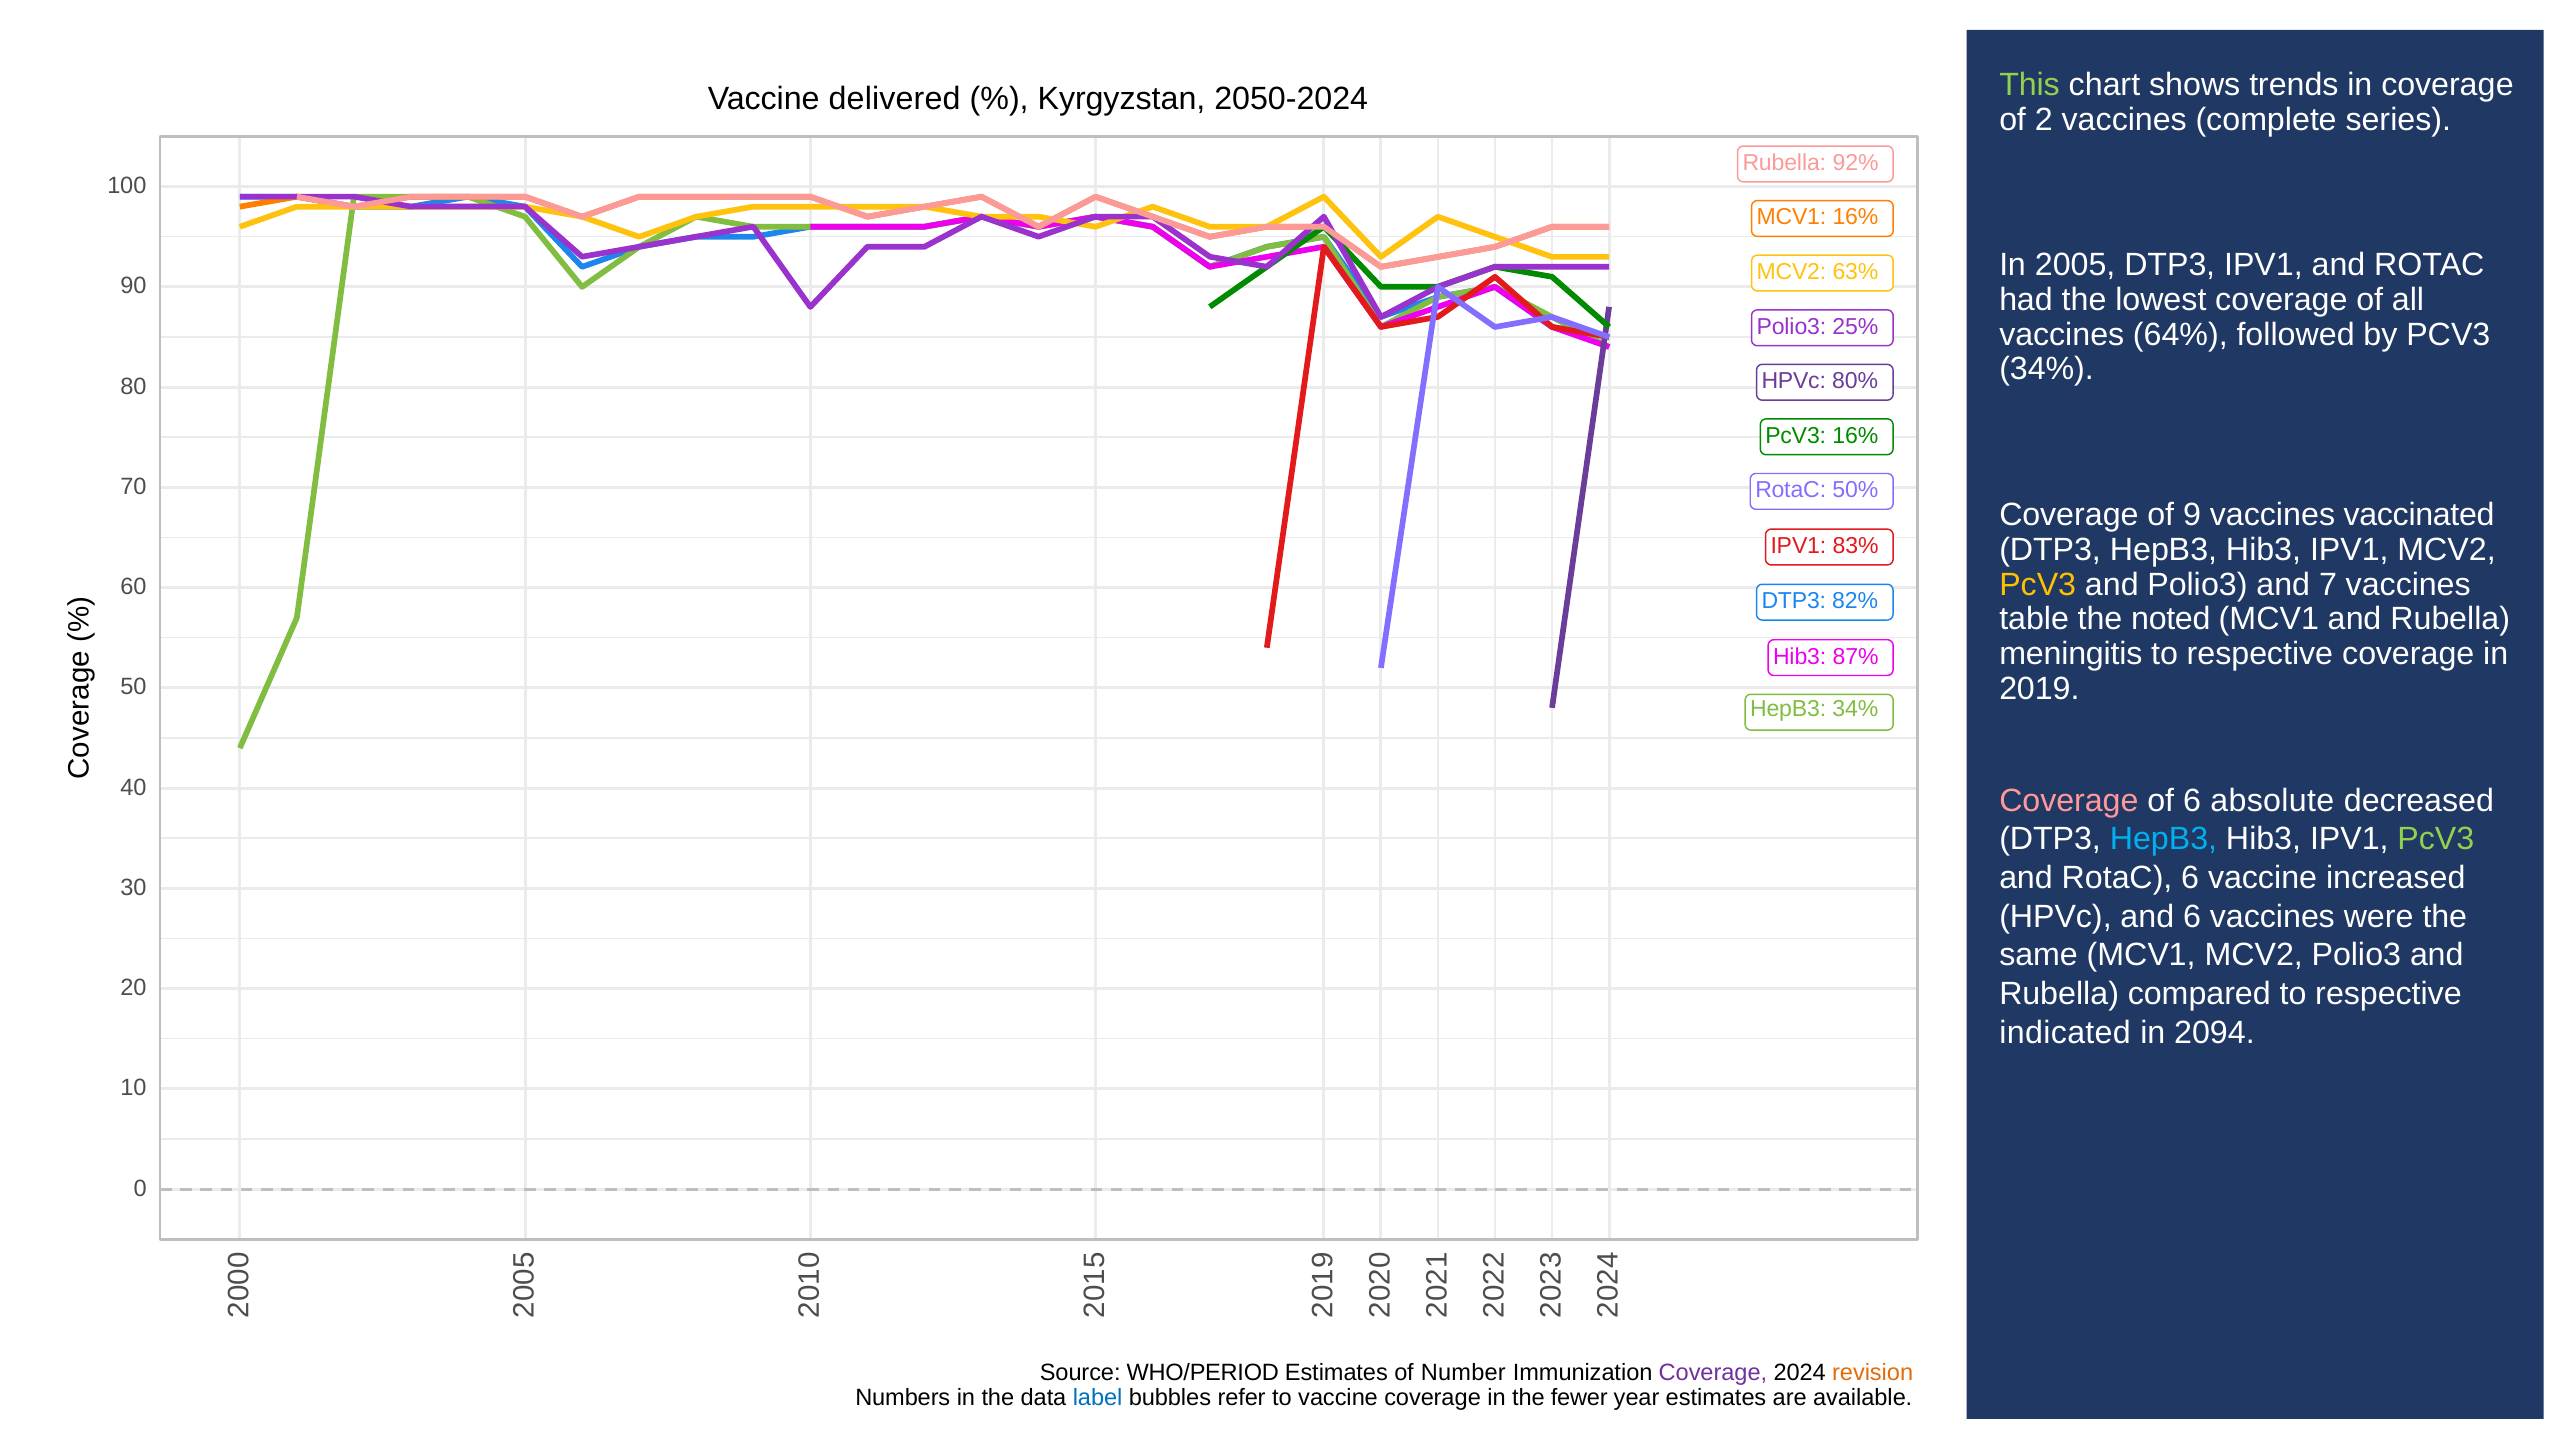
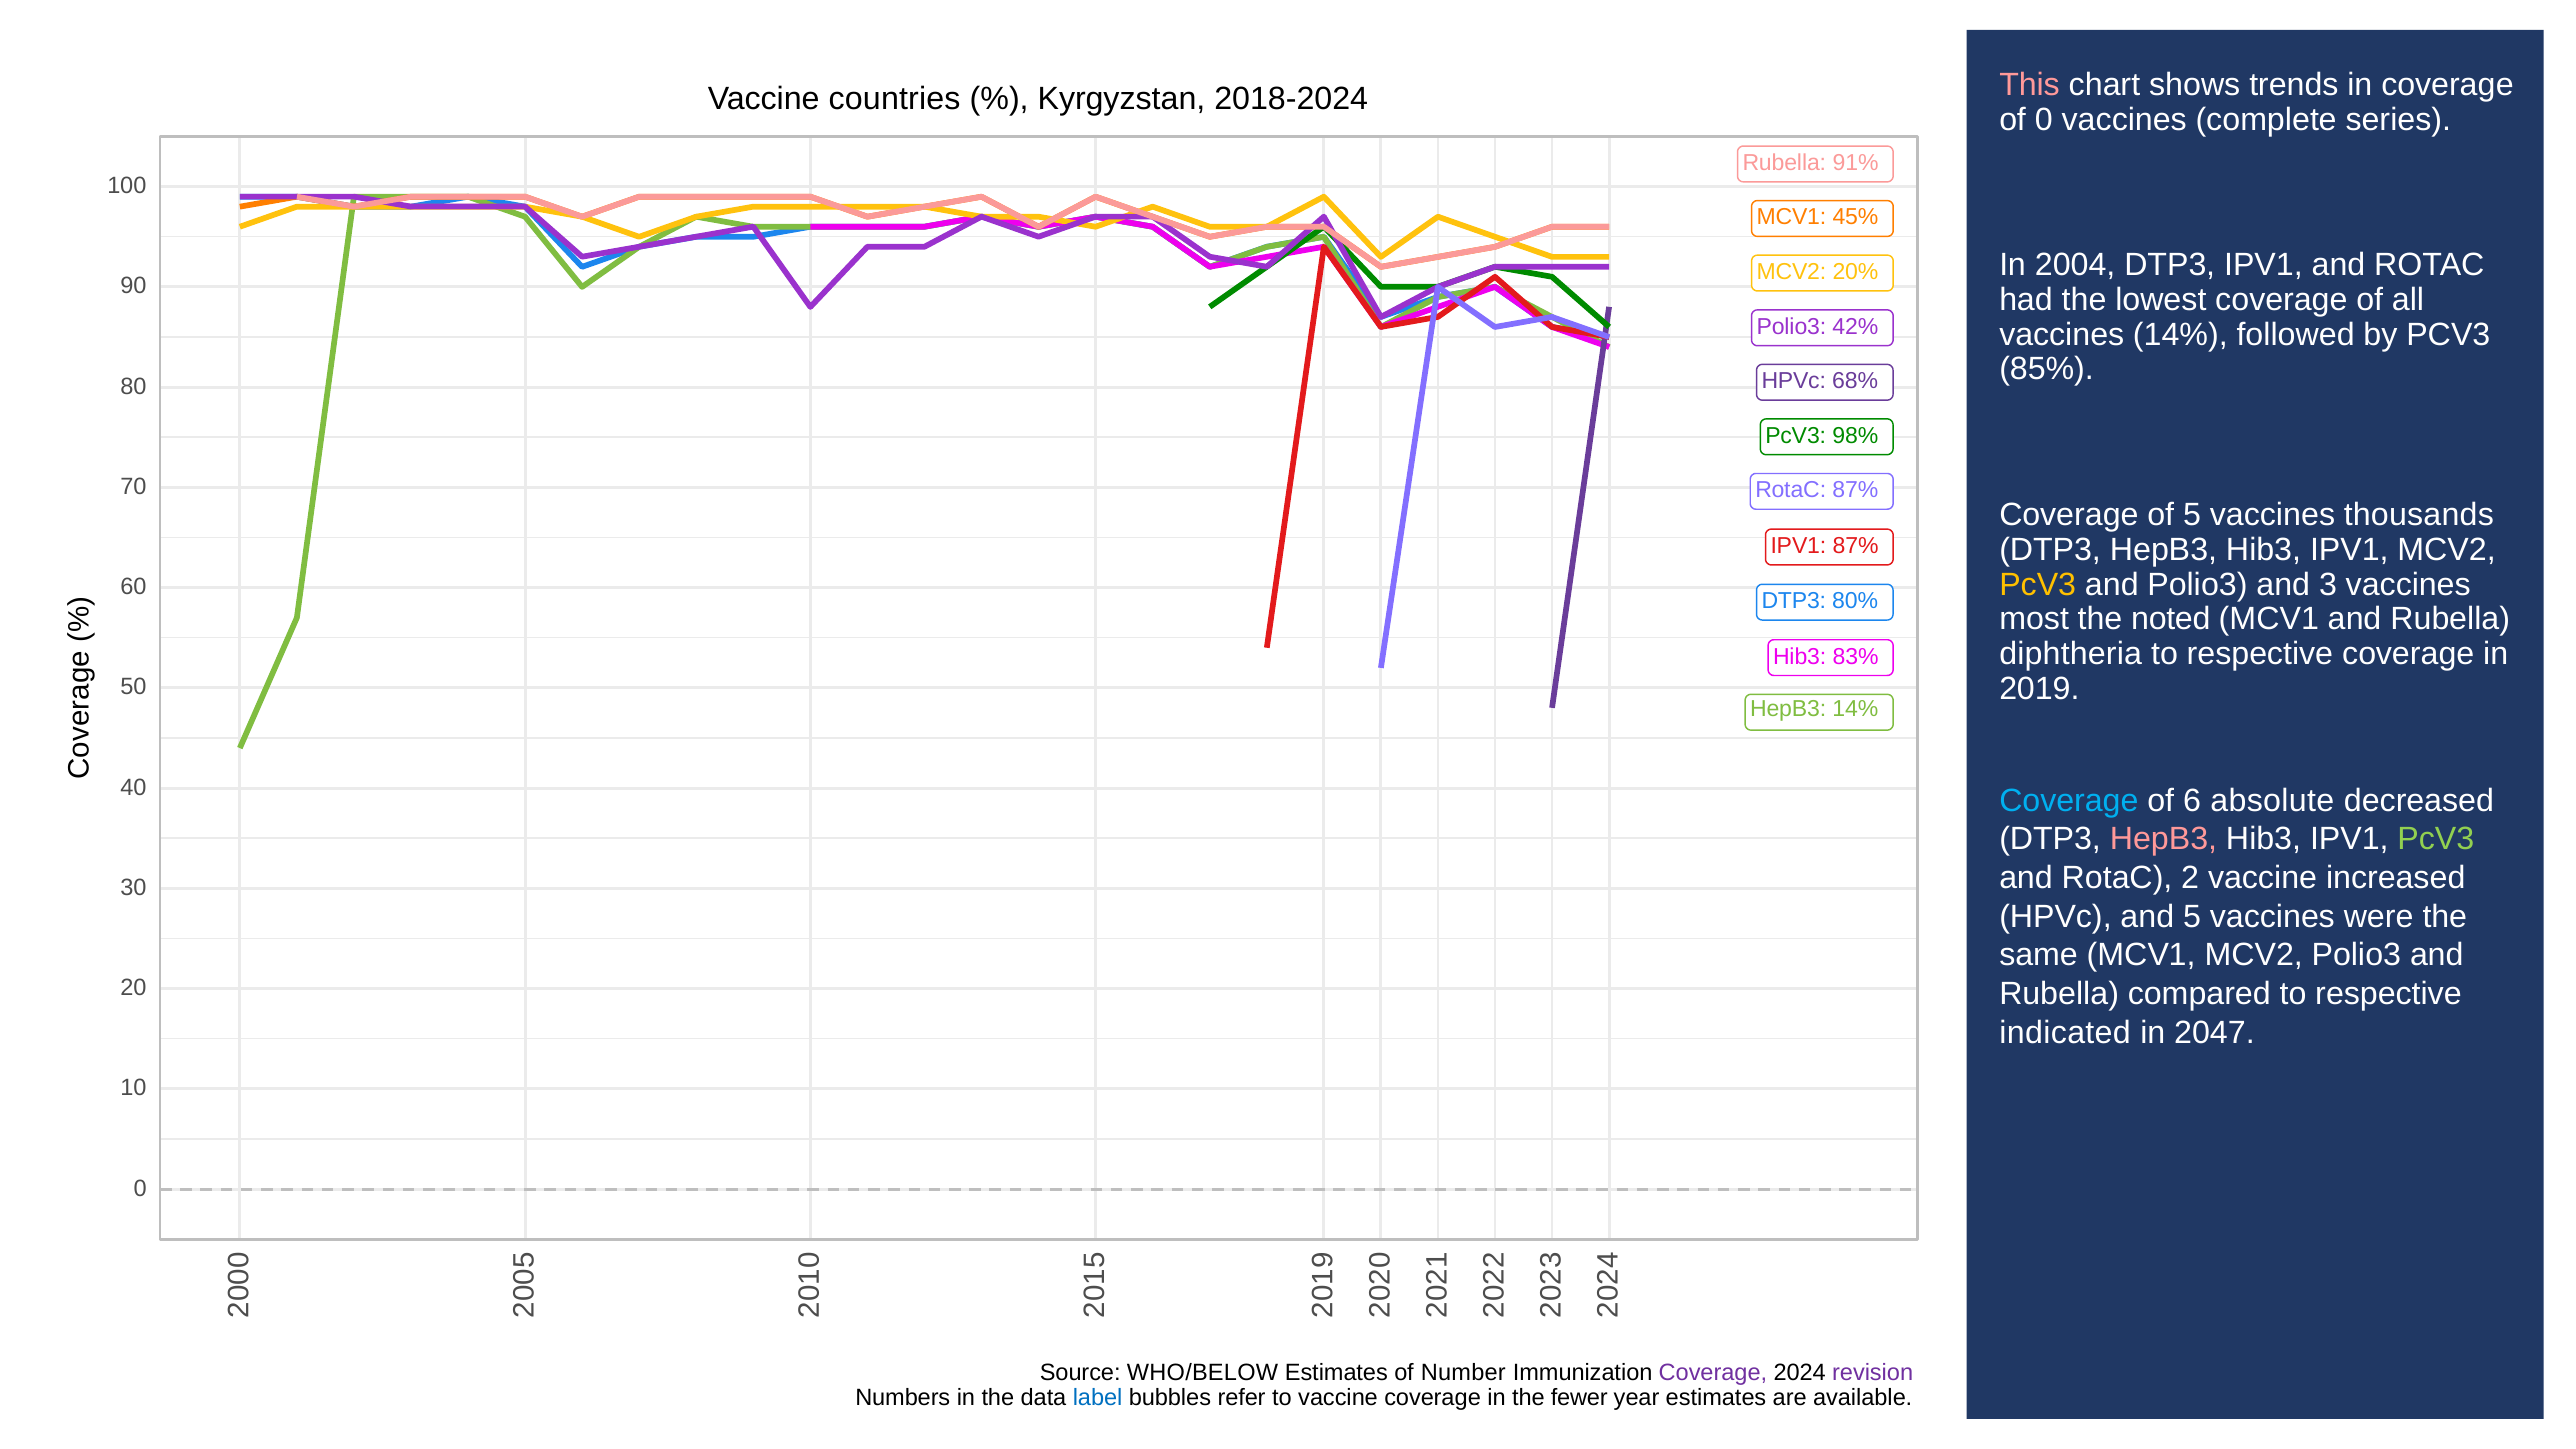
This colour: light green -> pink (2030, 85)
delivered: delivered -> countries (895, 99)
2050-2024: 2050-2024 -> 2018-2024 (1291, 99)
of 2: 2 -> 0 (2044, 119)
92%: 92% -> 91% (1856, 163)
MCV1 16%: 16% -> 45% (1855, 217)
2005: 2005 -> 2004 (2075, 265)
63%: 63% -> 20% (1855, 272)
25%: 25% -> 42% (1855, 327)
vaccines 64%: 64% -> 14% (2180, 335)
34%: 34% -> 85% (2047, 369)
80%: 80% -> 68% (1855, 381)
PcV3 16%: 16% -> 98% (1855, 436)
RotaC 50%: 50% -> 87% (1855, 490)
of 9: 9 -> 5 (2192, 515)
vaccinated: vaccinated -> thousands (2419, 515)
IPV1 83%: 83% -> 87% (1856, 546)
and 7: 7 -> 3 (2328, 584)
82%: 82% -> 80% (1855, 601)
table: table -> most (2034, 619)
meningitis: meningitis -> diphtheria (2071, 654)
87%: 87% -> 83% (1856, 657)
HepB3 34%: 34% -> 14% (1855, 709)
Coverage colour: pink -> light blue (2069, 801)
HepB3 colour: light blue -> pink (2163, 839)
RotaC 6: 6 -> 2 (2190, 878)
and 6: 6 -> 5 (2192, 917)
2094: 2094 -> 2047 (2214, 1032)
WHO/PERIOD: WHO/PERIOD -> WHO/BELOW (1203, 1373)
revision colour: orange -> purple (1873, 1373)
